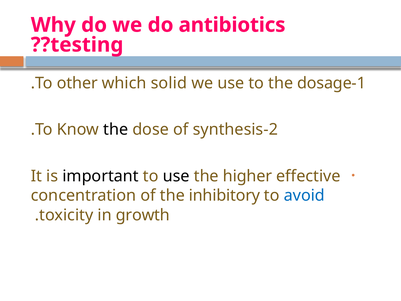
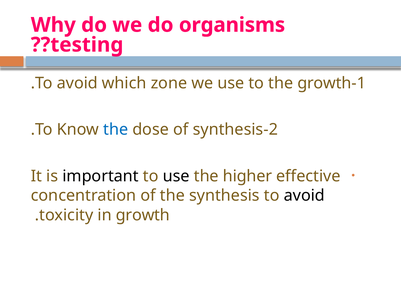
antibiotics: antibiotics -> organisms (232, 25)
other: other -> avoid (77, 83)
solid: solid -> zone (169, 83)
the dosage: dosage -> growth (324, 83)
the colour: black -> blue (116, 130)
the inhibitory: inhibitory -> synthesis (224, 196)
avoid colour: blue -> black (304, 196)
